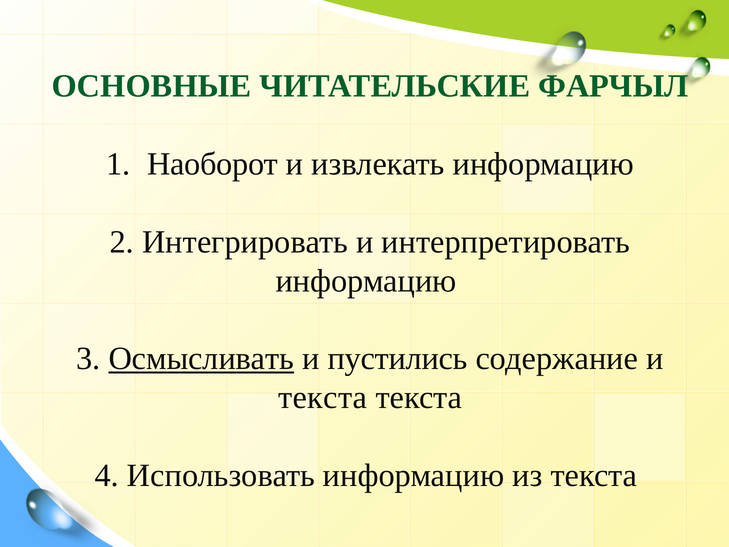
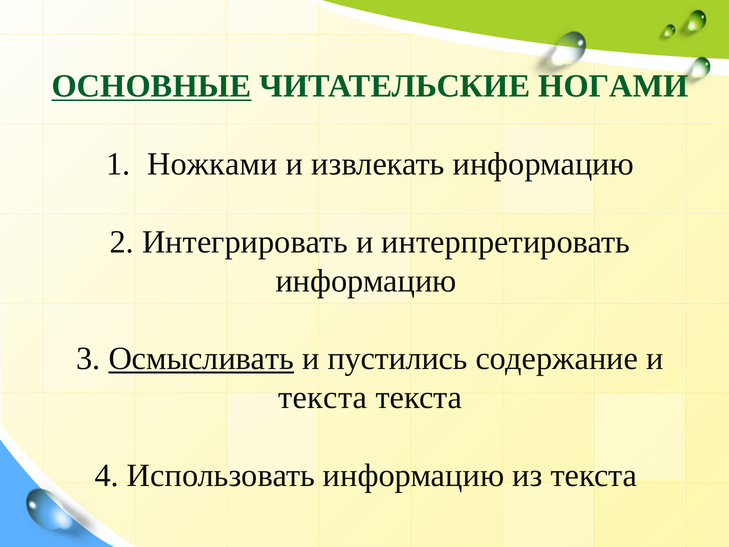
ОСНОВНЫЕ underline: none -> present (151, 86)
ФАРЧЫЛ: ФАРЧЫЛ -> НОГАМИ (613, 86)
Наоборот: Наоборот -> Ножками (212, 164)
